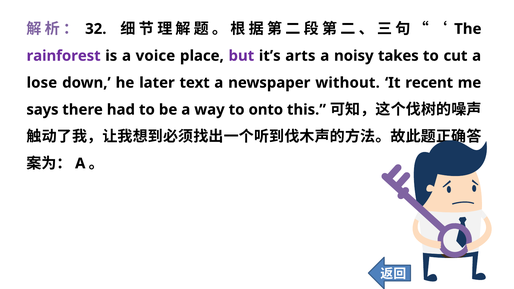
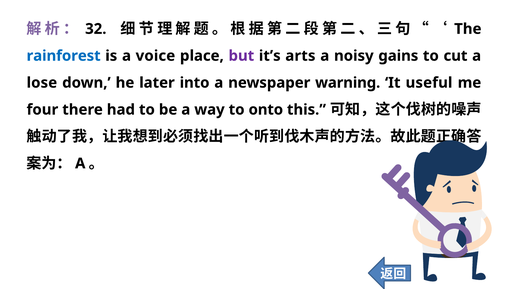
rainforest colour: purple -> blue (64, 56)
takes: takes -> gains (398, 56)
text: text -> into (195, 83)
without: without -> warning (348, 83)
recent: recent -> useful (429, 83)
says: says -> four (42, 110)
